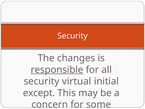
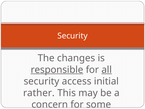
all underline: none -> present (107, 70)
virtual: virtual -> access (77, 81)
except: except -> rather (39, 93)
